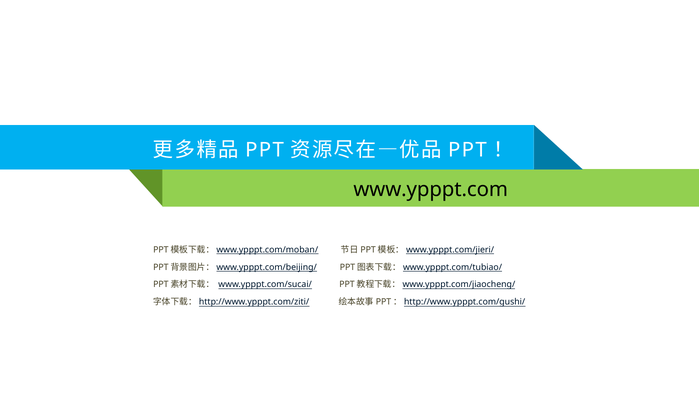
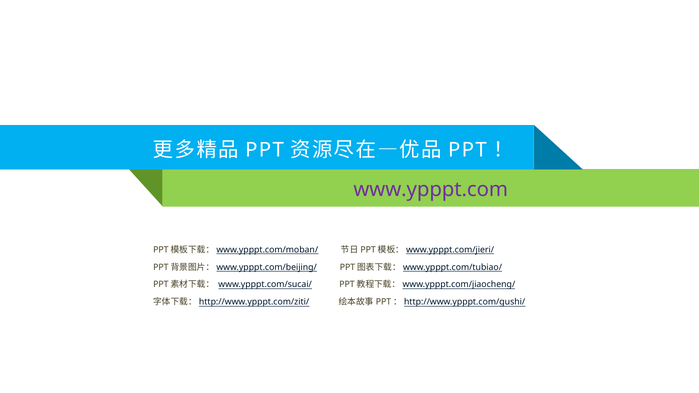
www.ypppt.com colour: black -> purple (431, 189)
